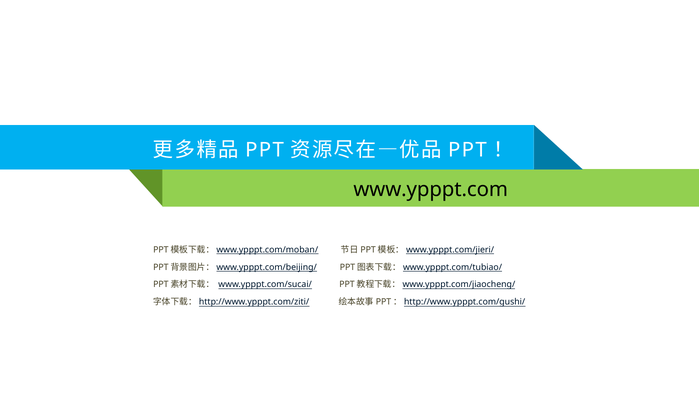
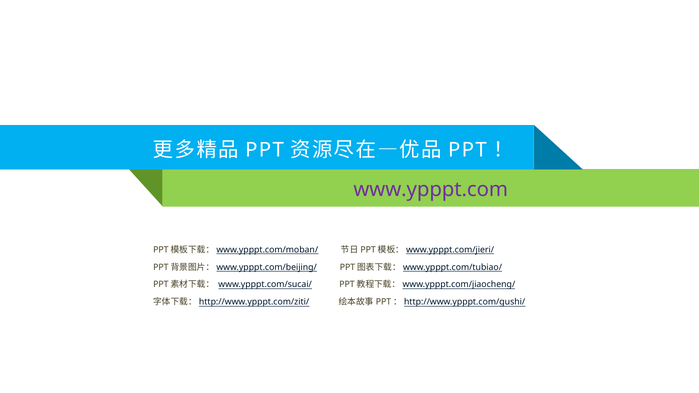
www.ypppt.com colour: black -> purple (431, 189)
